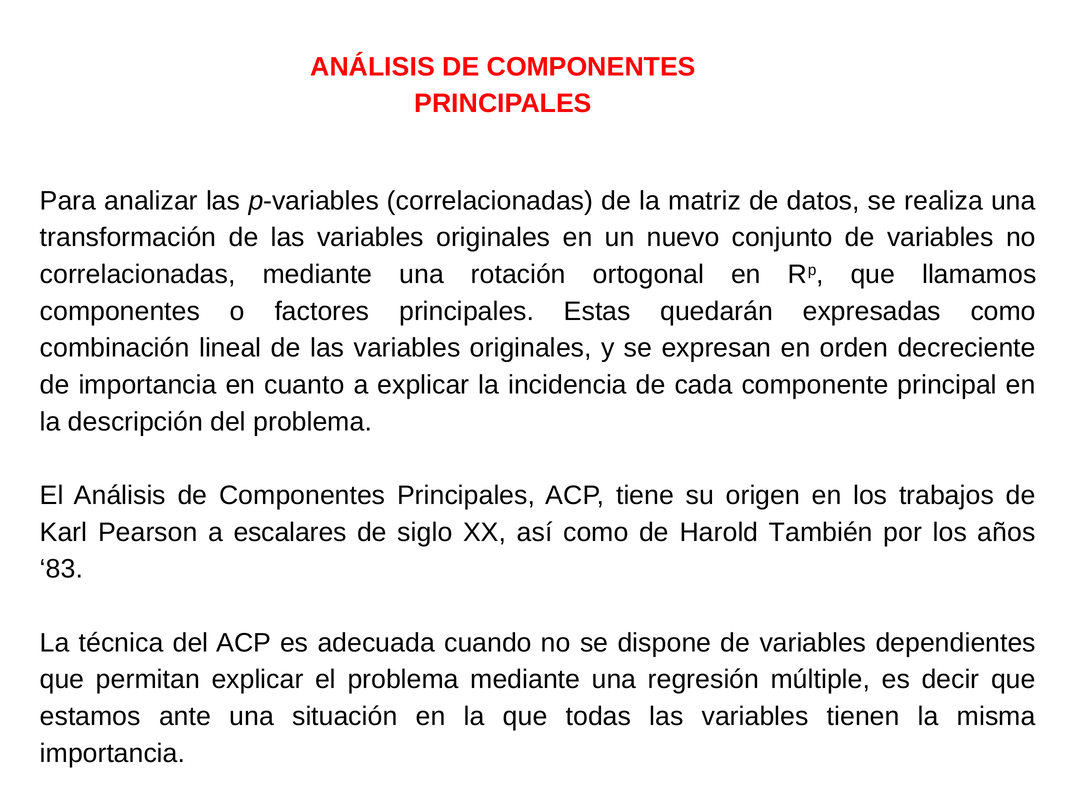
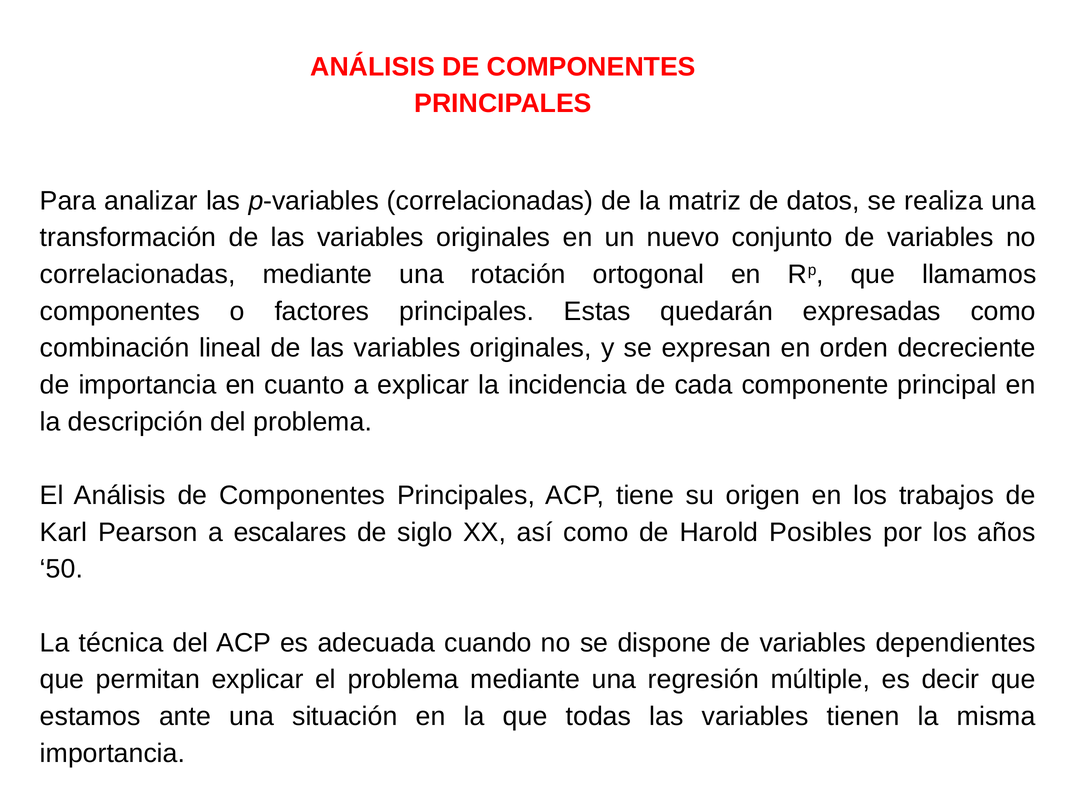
También: También -> Posibles (821, 532)
83: 83 -> 50 (61, 569)
